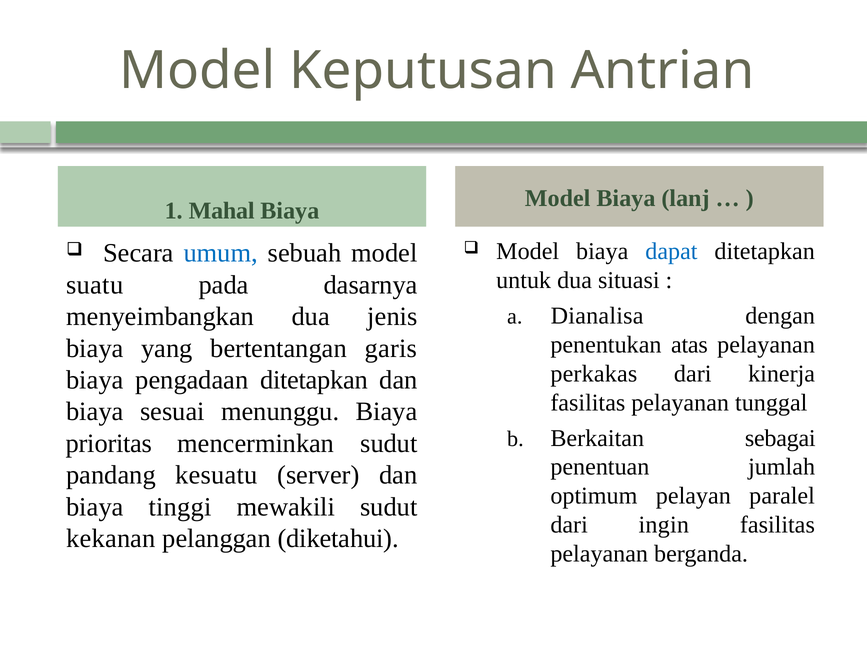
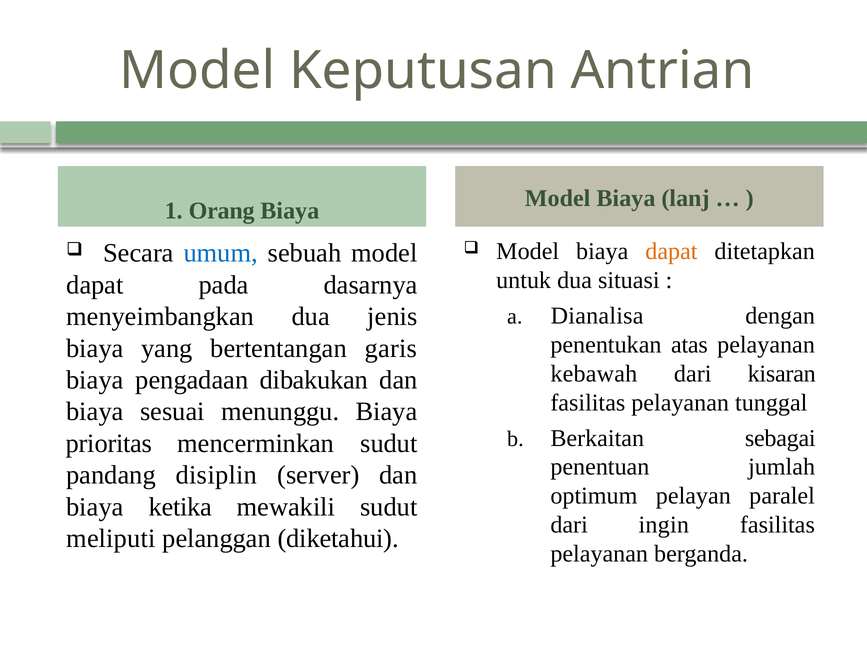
Mahal: Mahal -> Orang (222, 211)
dapat colour: blue -> orange (671, 252)
suatu: suatu -> dapat (95, 285)
perkakas: perkakas -> kebawah (594, 374)
kinerja: kinerja -> kisaran (782, 374)
pengadaan ditetapkan: ditetapkan -> dibakukan (314, 380)
kesuatu: kesuatu -> disiplin (216, 475)
tinggi: tinggi -> ketika (180, 507)
kekanan: kekanan -> meliputi (111, 539)
